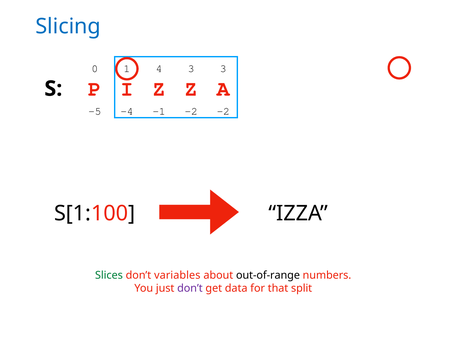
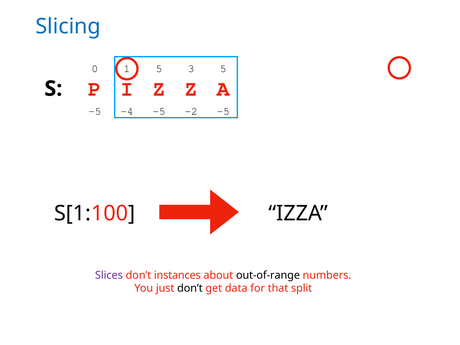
1 4: 4 -> 5 (159, 69)
3 3: 3 -> 5 (223, 69)
-4 -1: -1 -> -5 (159, 111)
-2 -2: -2 -> -5 (223, 111)
Slices colour: green -> purple (109, 275)
variables: variables -> instances (177, 275)
don’t colour: purple -> black (190, 288)
